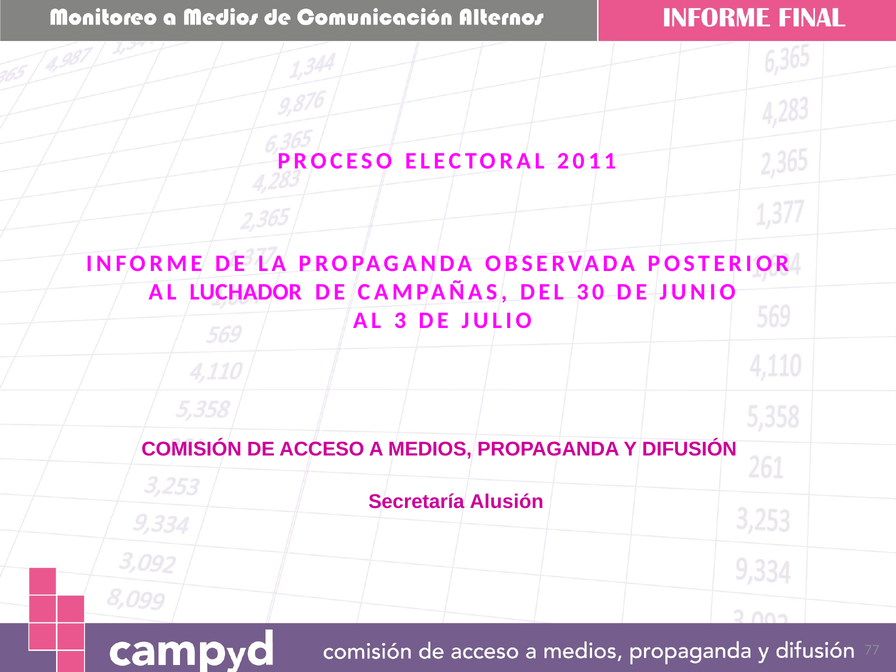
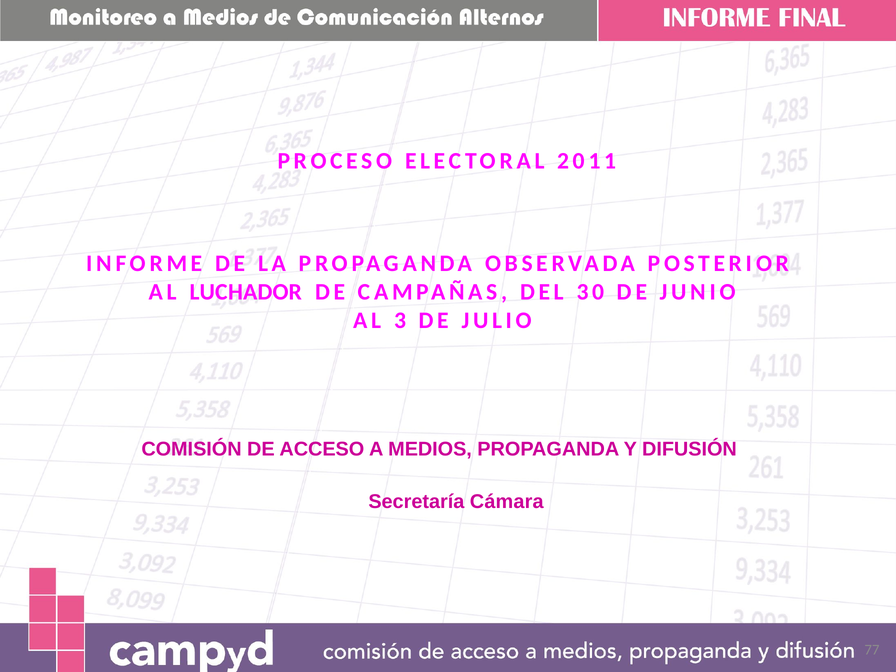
Alusión: Alusión -> Cámara (507, 502)
